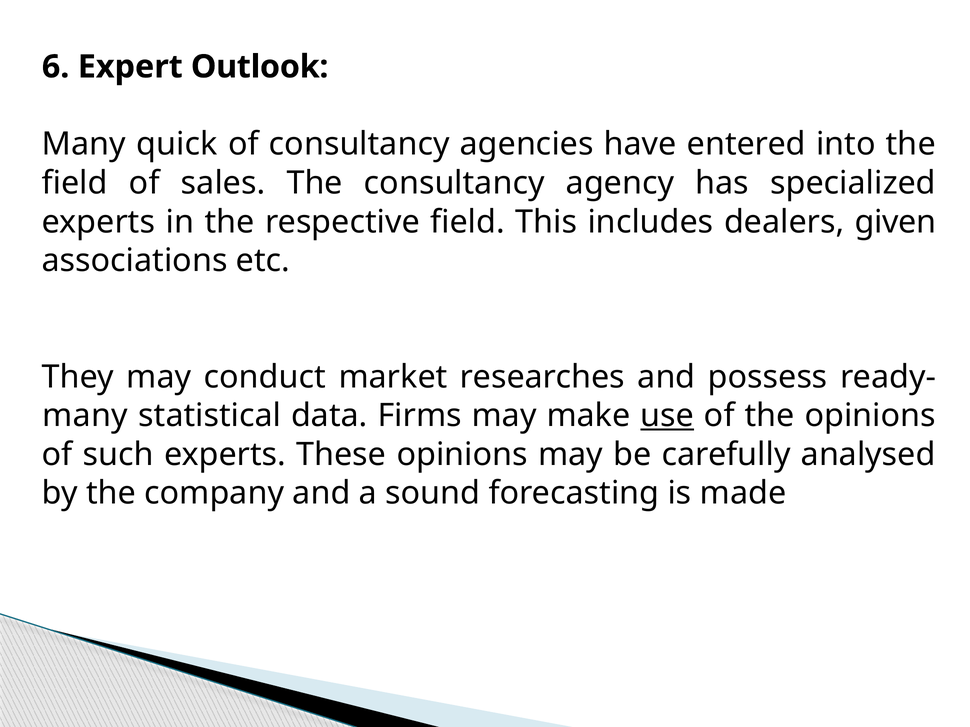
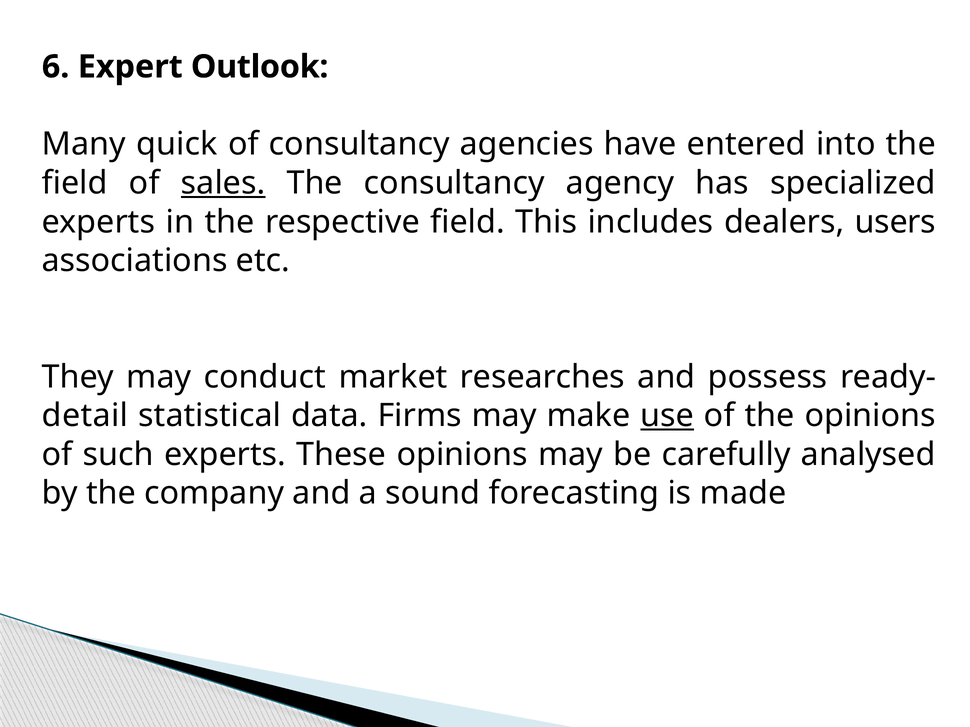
sales underline: none -> present (223, 183)
given: given -> users (895, 222)
many: many -> detail (85, 416)
